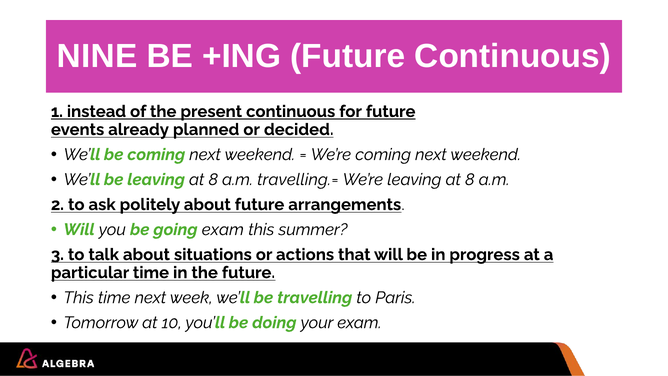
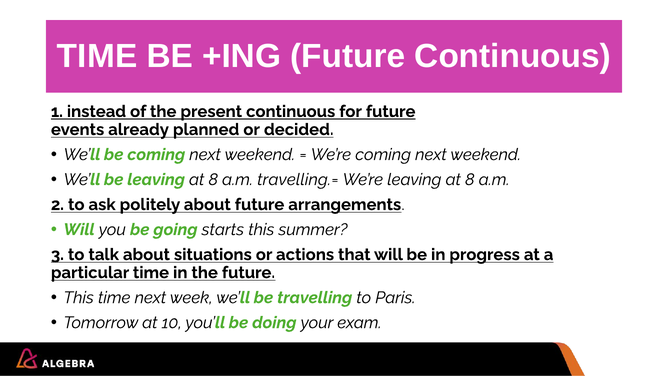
NINE: NINE -> TIME (97, 56)
going exam: exam -> starts (223, 229)
